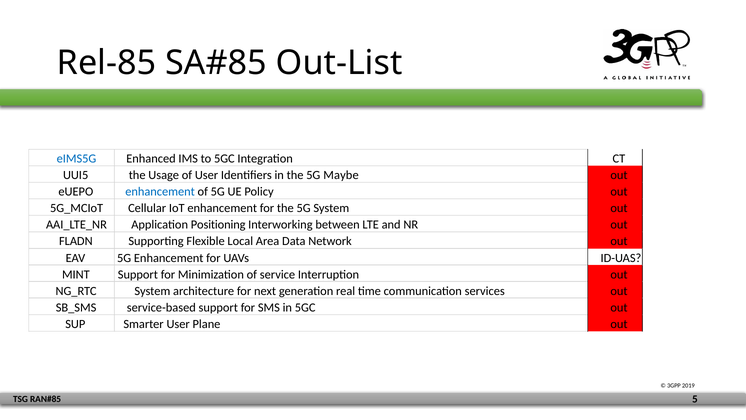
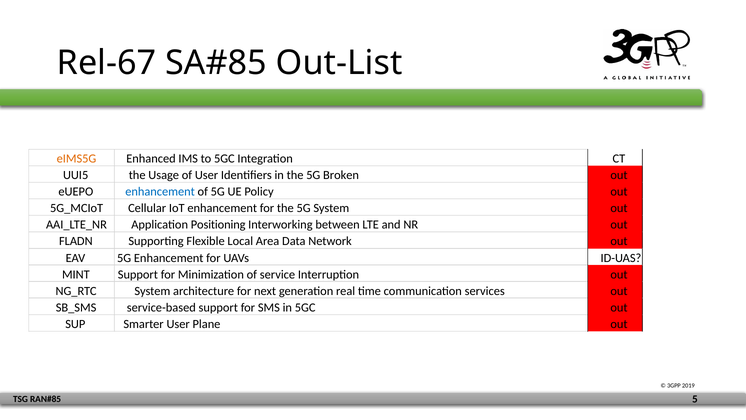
Rel-85: Rel-85 -> Rel-67 (107, 63)
eIMS5G colour: blue -> orange (76, 158)
Maybe: Maybe -> Broken (341, 175)
